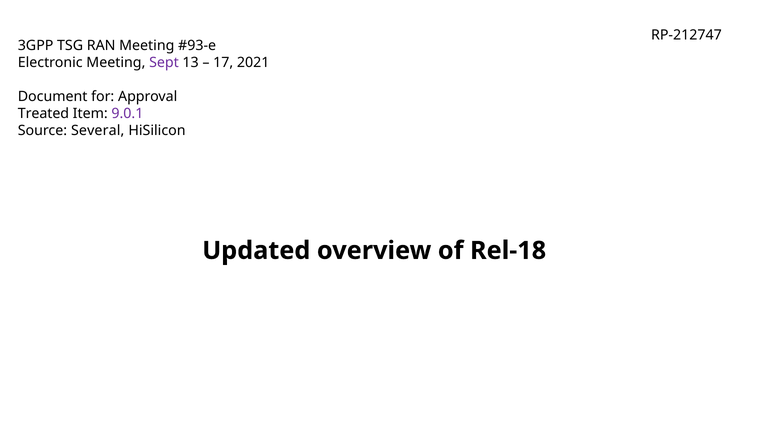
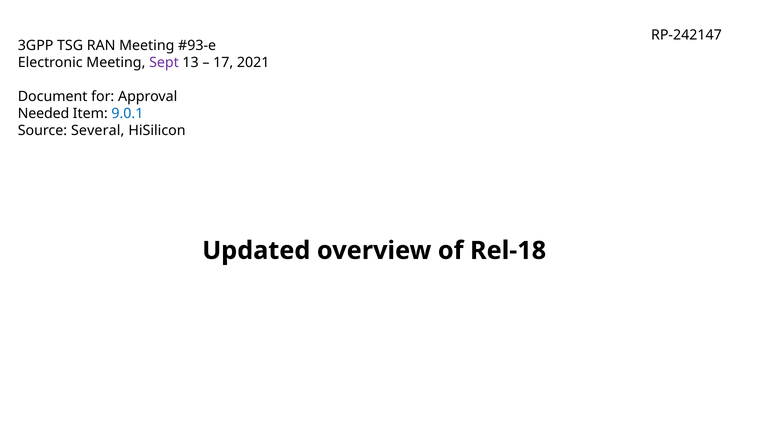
RP-212747: RP-212747 -> RP-242147 (686, 35)
Treated: Treated -> Needed (43, 114)
9.0.1 colour: purple -> blue (127, 114)
